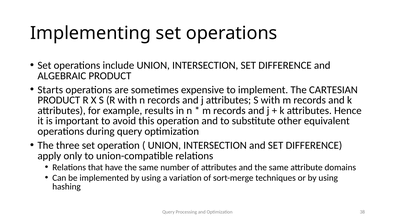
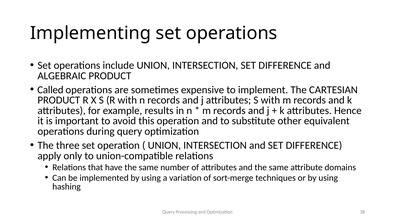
Starts: Starts -> Called (50, 90)
